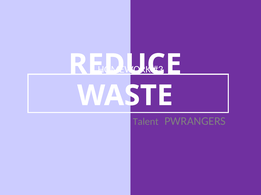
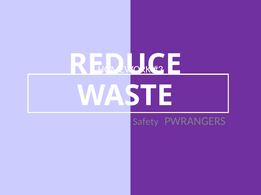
Talent: Talent -> Safety (146, 122)
